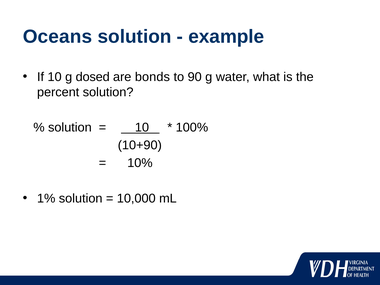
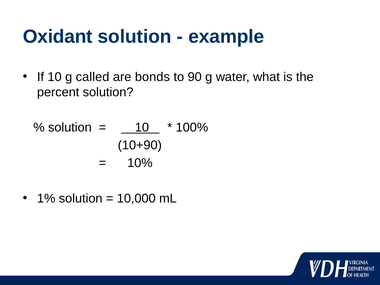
Oceans: Oceans -> Oxidant (58, 36)
dosed: dosed -> called (93, 77)
